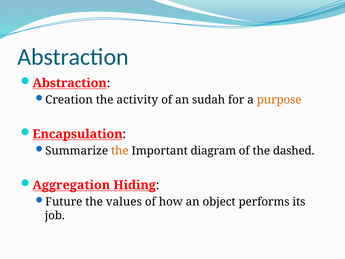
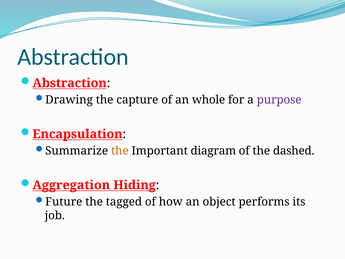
Creation: Creation -> Drawing (69, 100)
activity: activity -> capture (137, 100)
sudah: sudah -> whole (209, 100)
purpose colour: orange -> purple (279, 100)
values: values -> tagged (124, 202)
